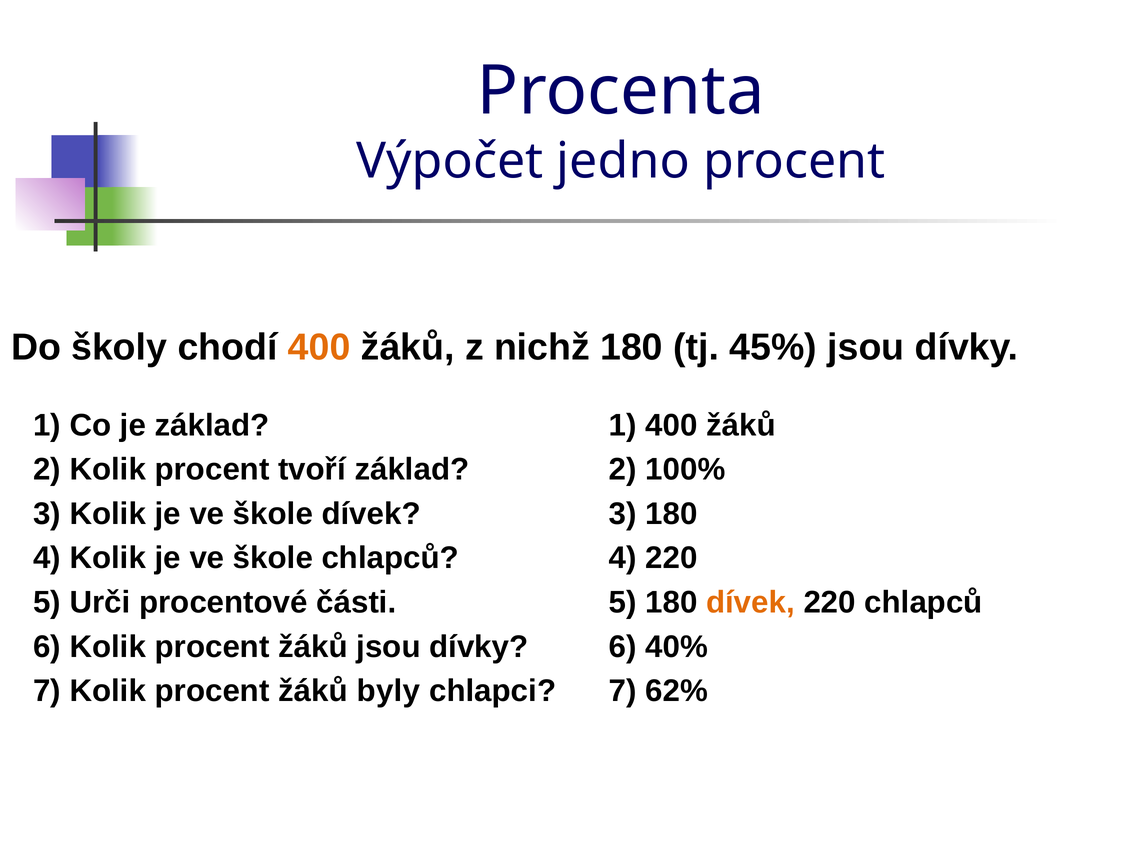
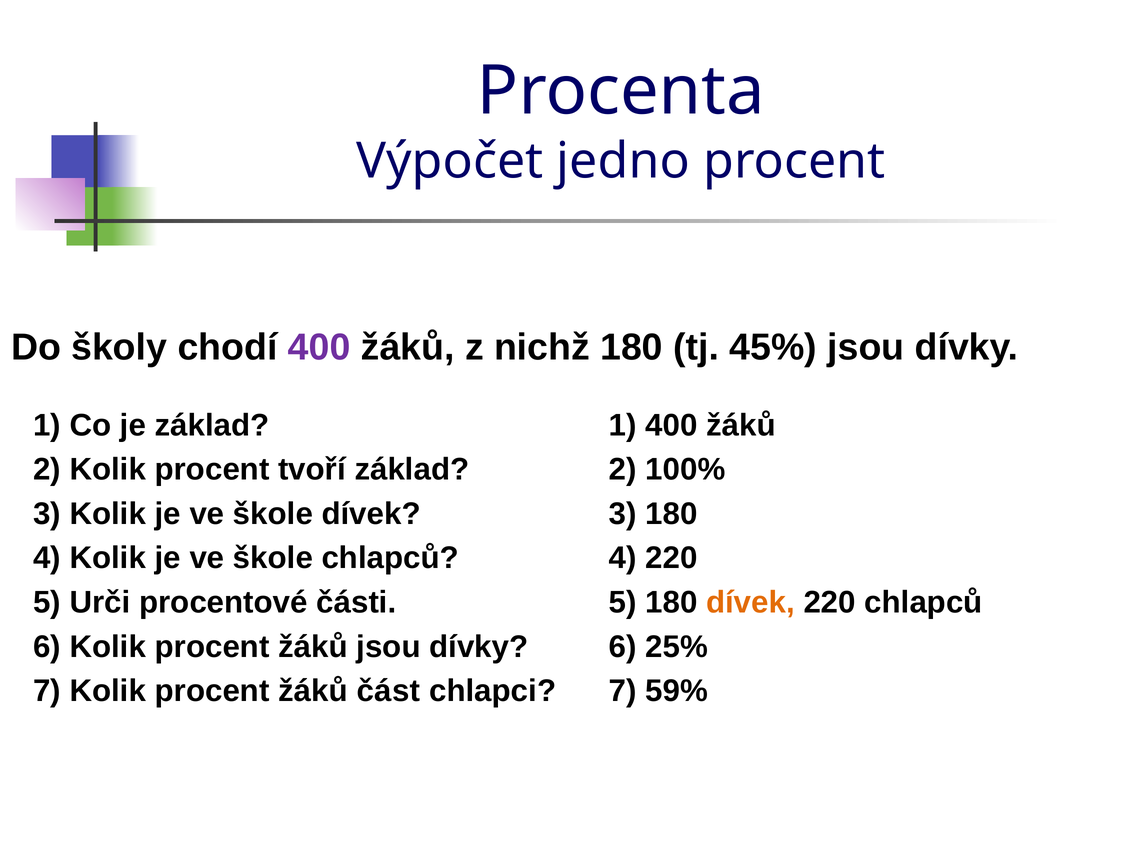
400 colour: orange -> purple (319, 347)
40%: 40% -> 25% (677, 647)
byly: byly -> část (388, 691)
62%: 62% -> 59% (677, 691)
